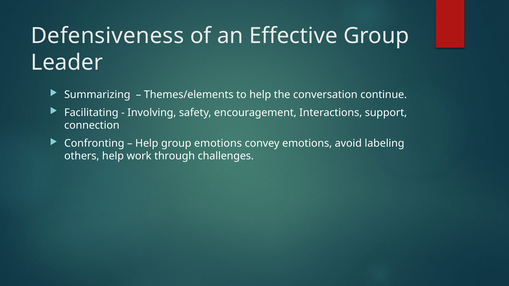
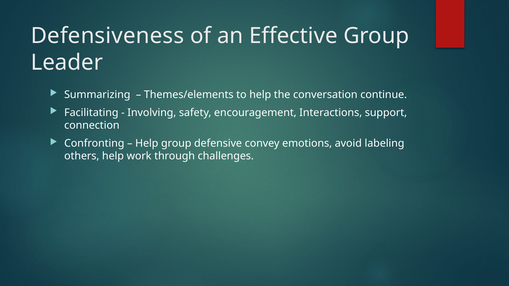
group emotions: emotions -> defensive (218, 144)
